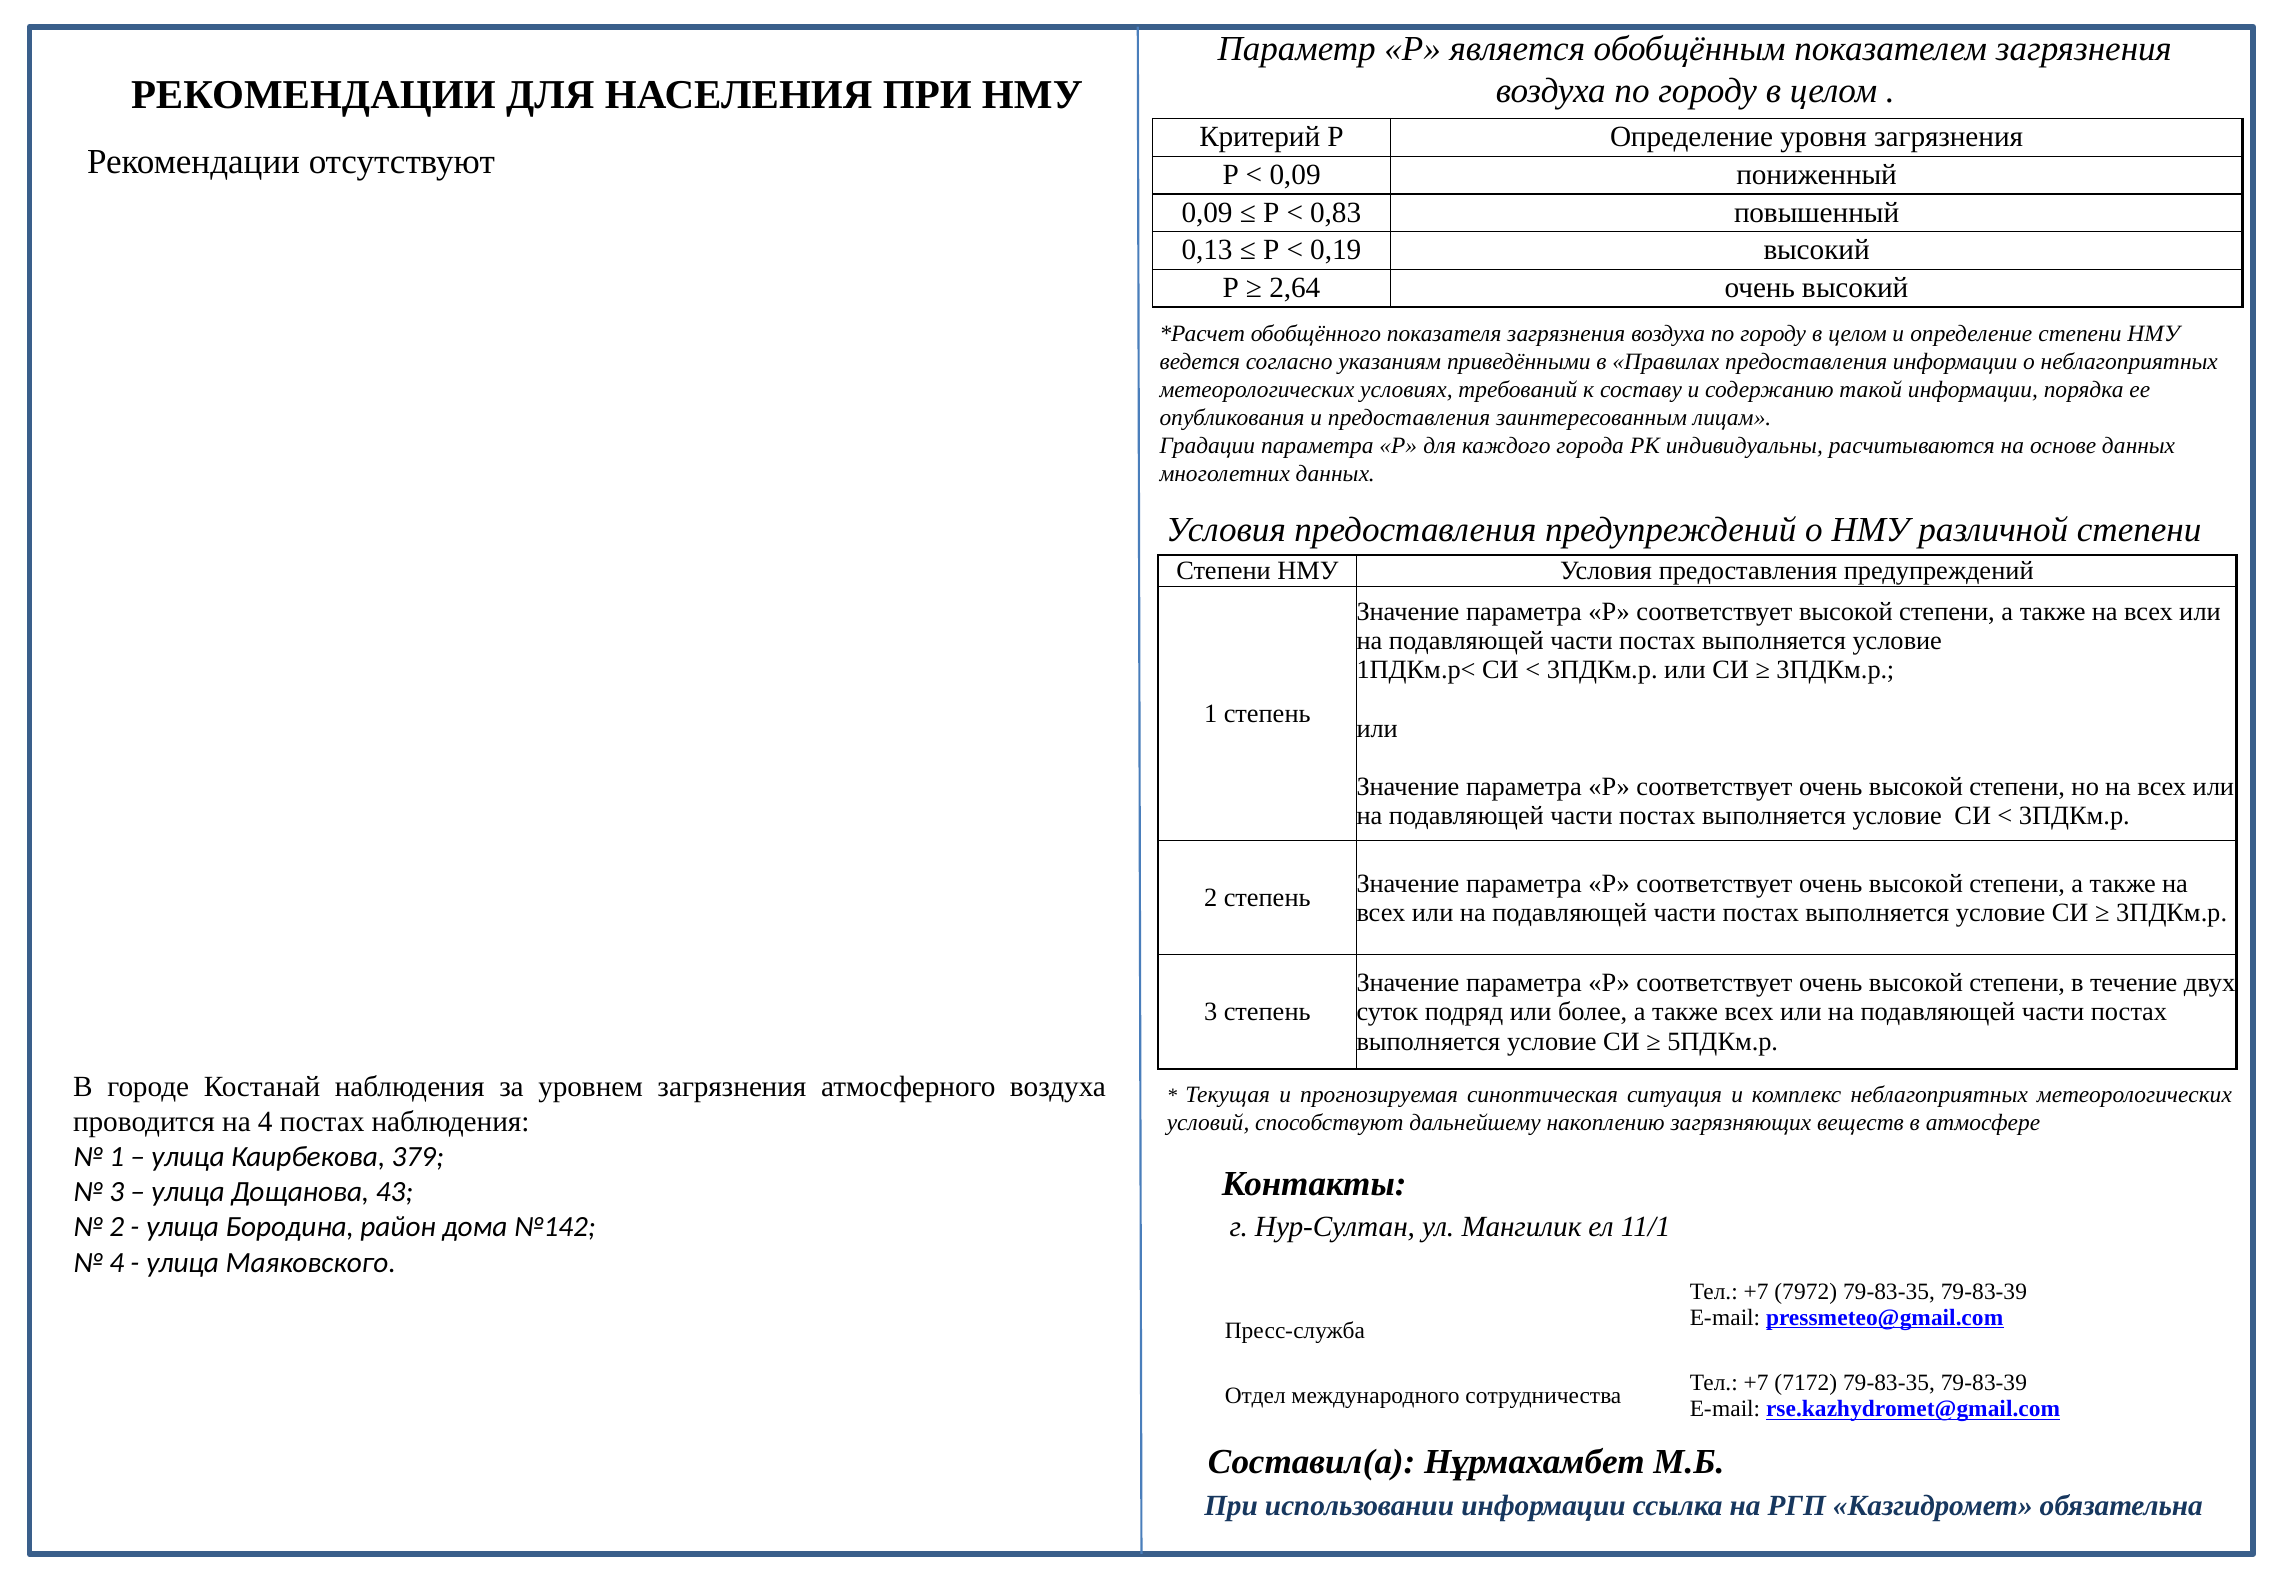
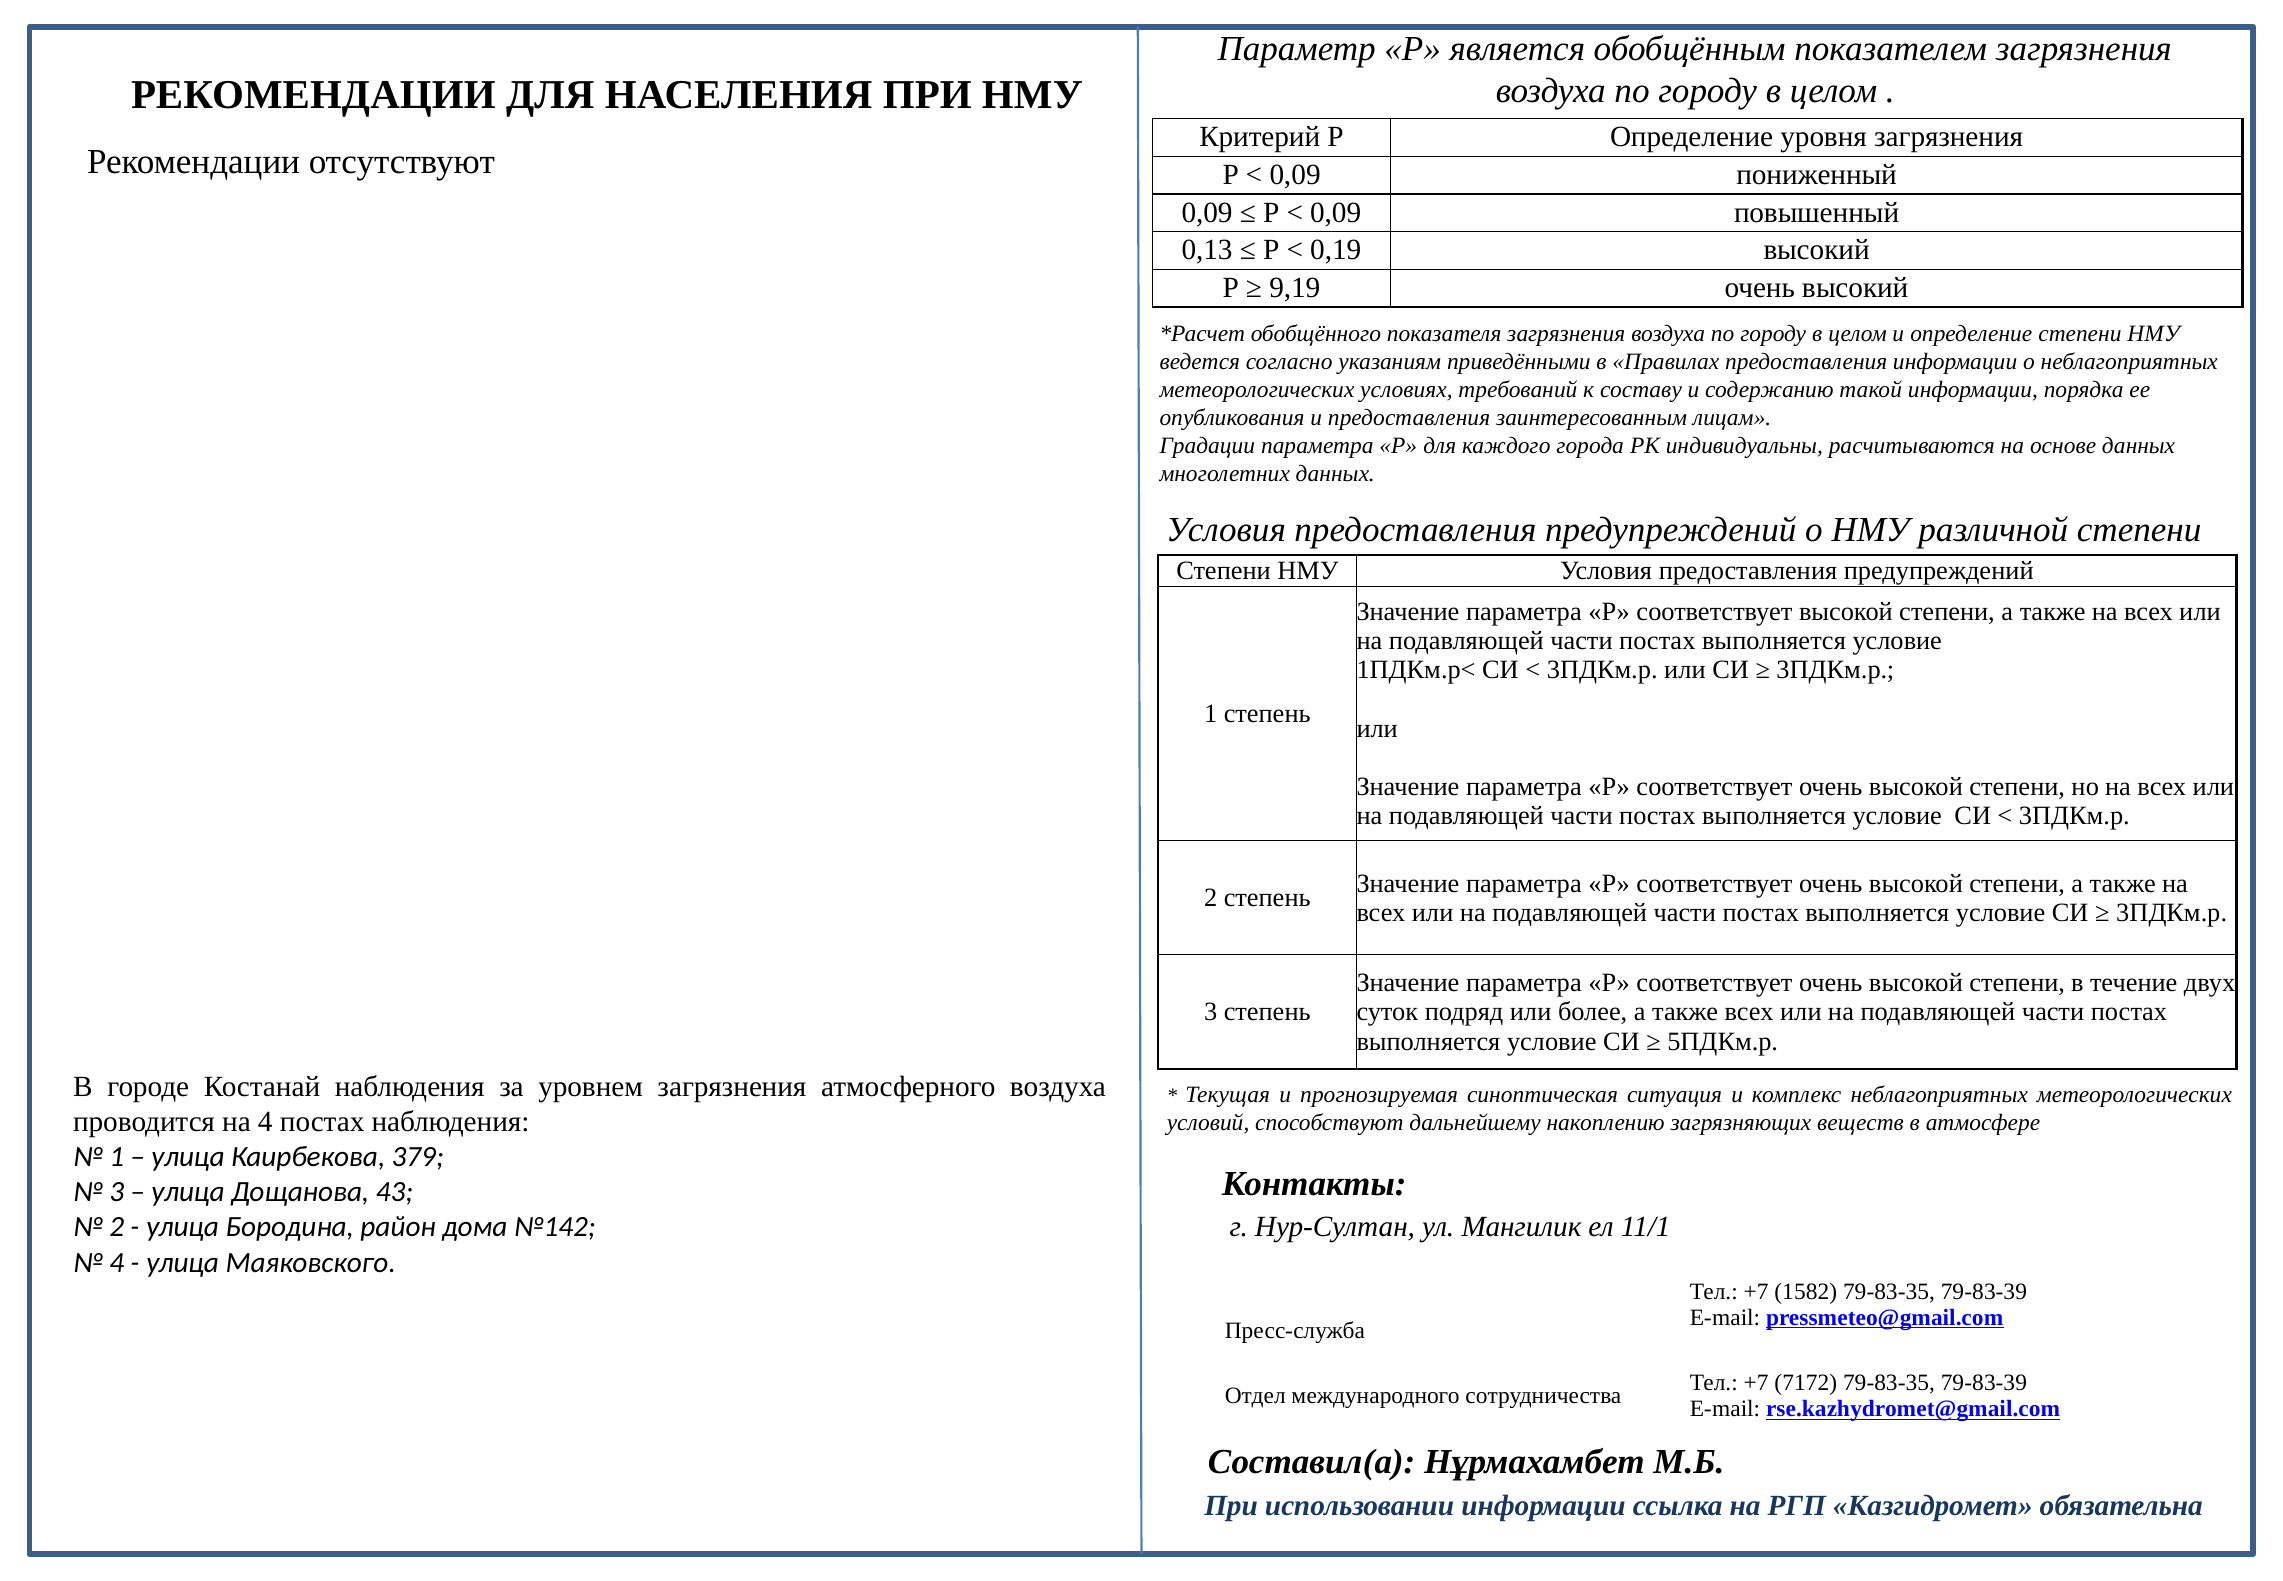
0,83: 0,83 -> 0,09 (1336, 212)
2,64: 2,64 -> 9,19 (1295, 288)
7972: 7972 -> 1582 (1806, 1291)
